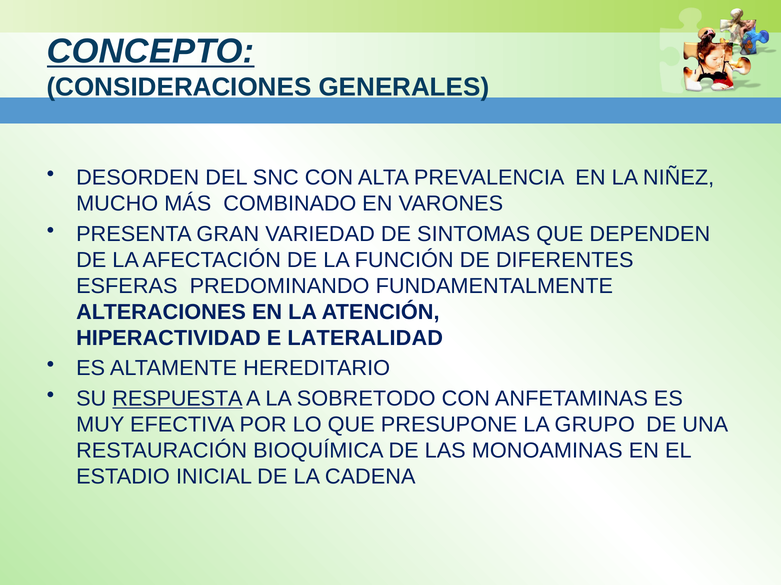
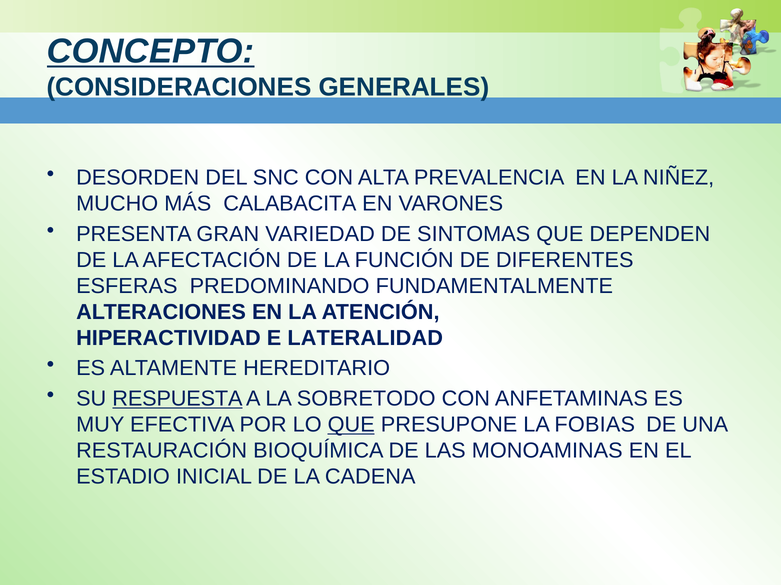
COMBINADO: COMBINADO -> CALABACITA (290, 204)
QUE underline: none -> present (351, 425)
GRUPO: GRUPO -> FOBIAS (595, 425)
